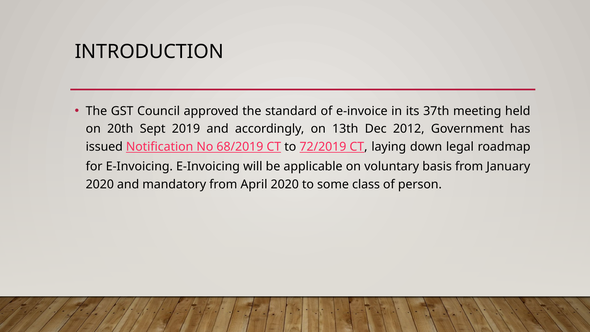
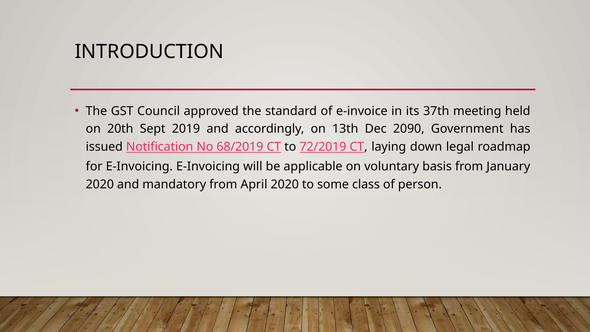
2012: 2012 -> 2090 (409, 129)
